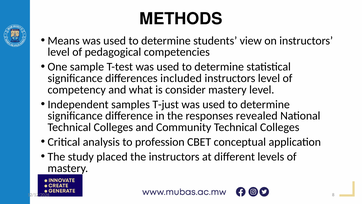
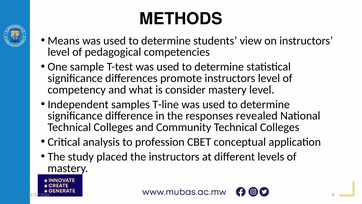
included: included -> promote (181, 78)
T-just: T-just -> T-line (166, 104)
